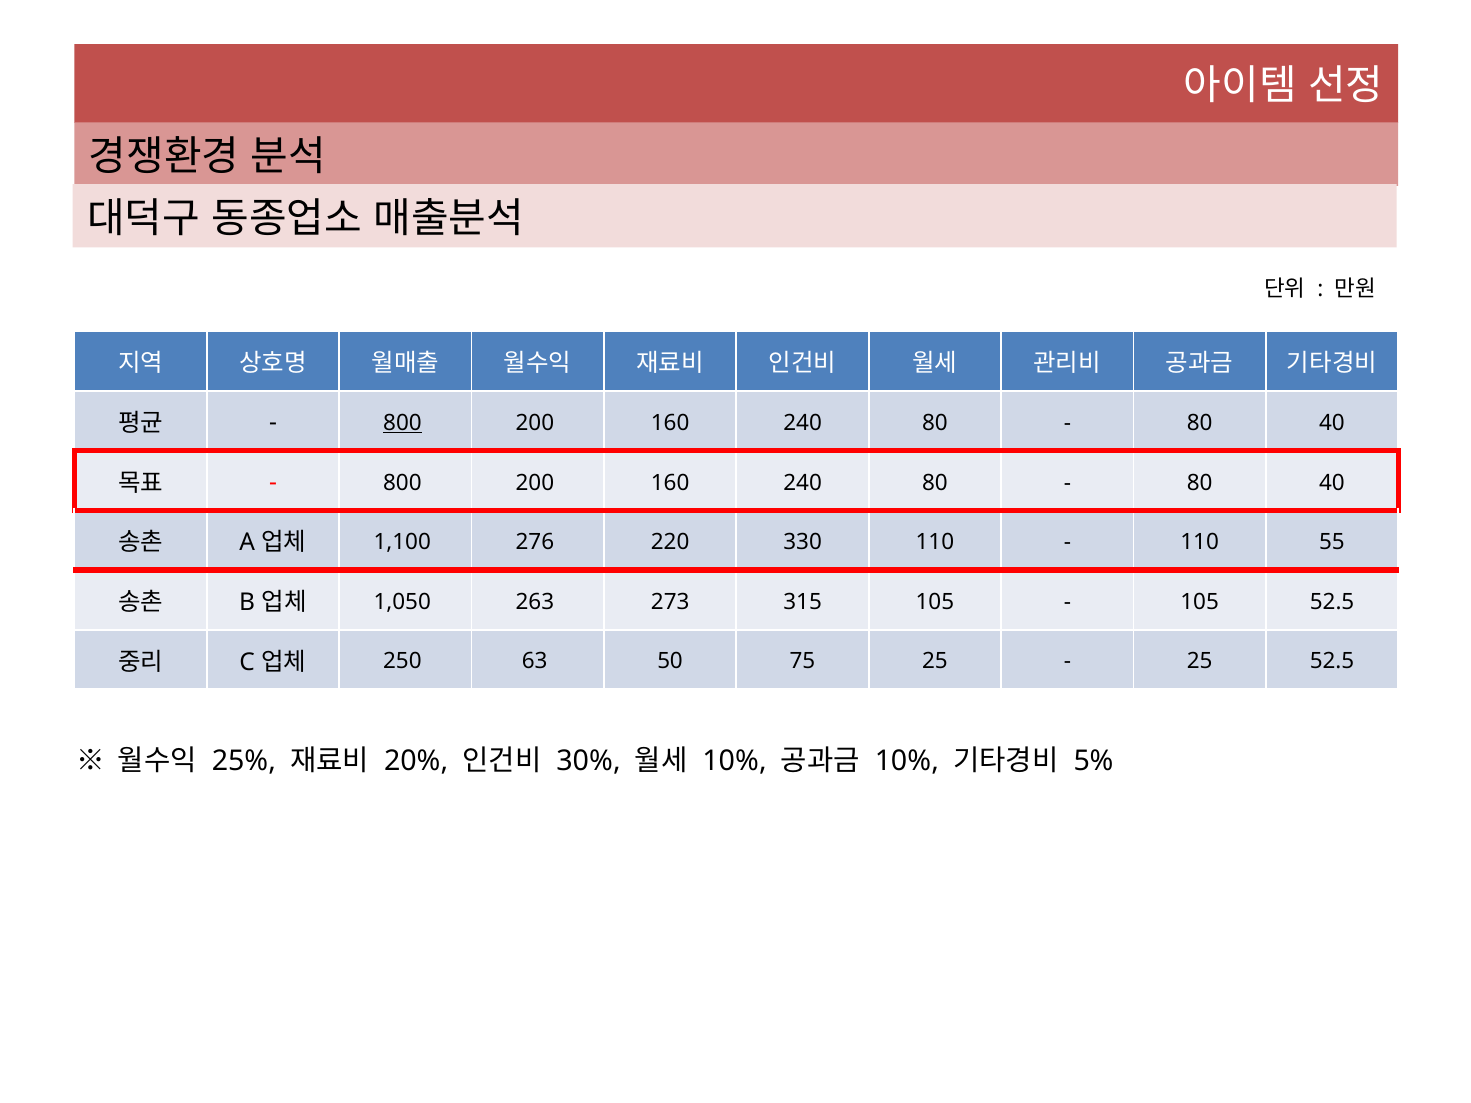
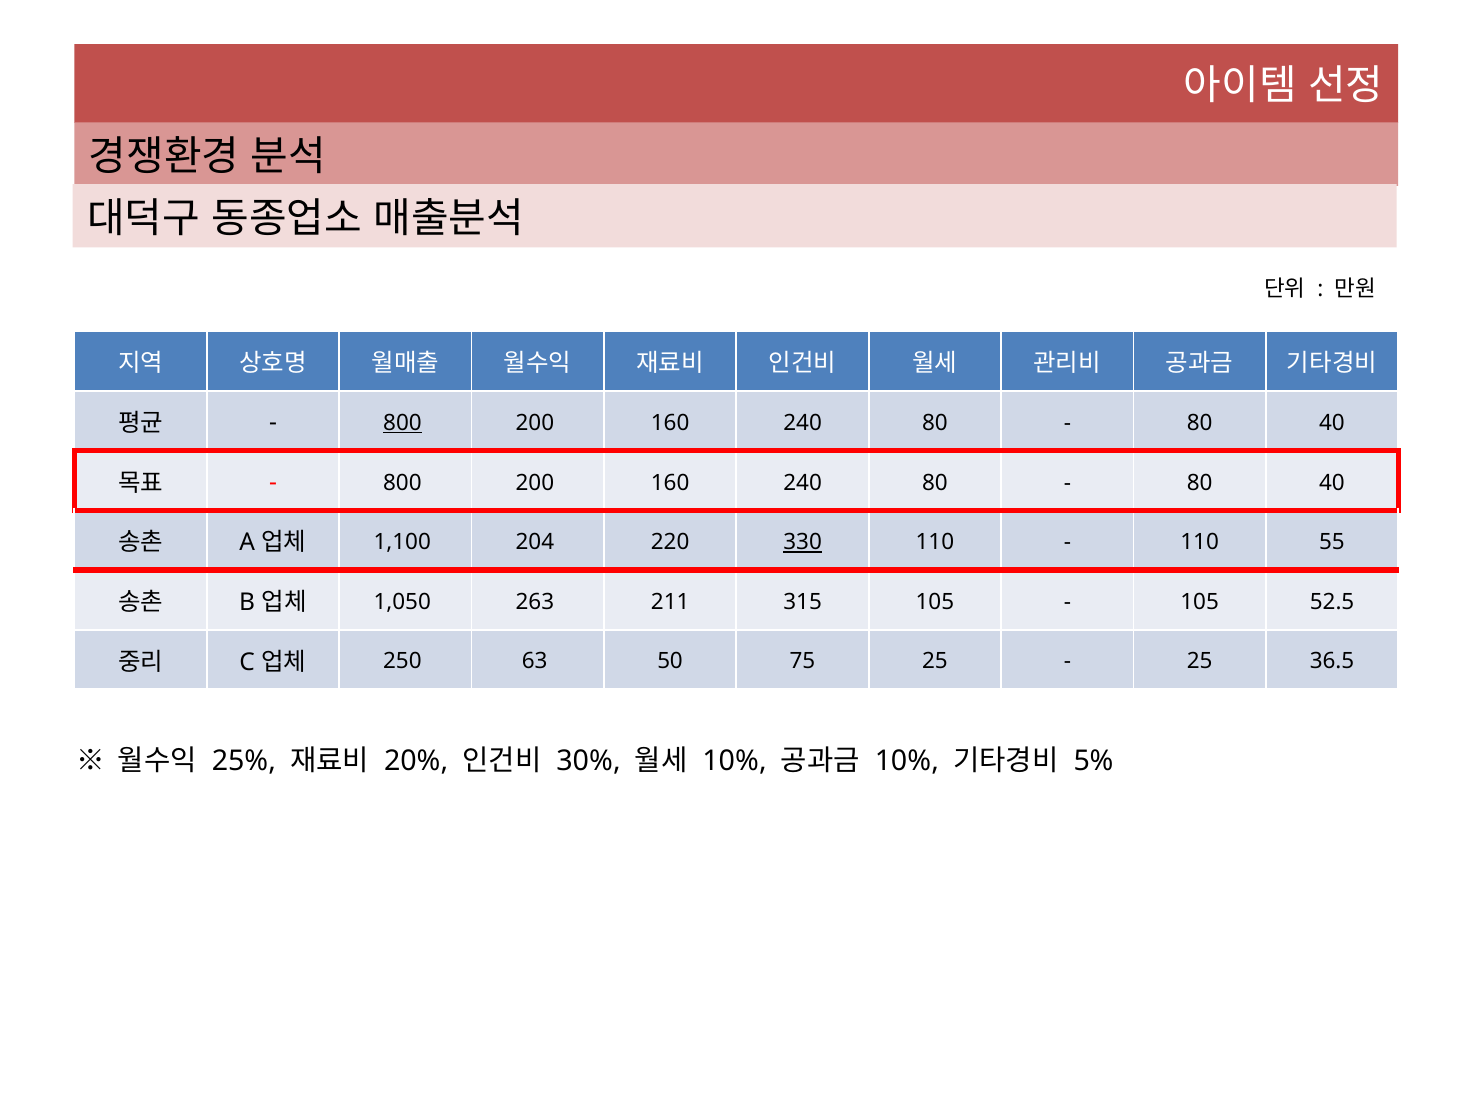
276: 276 -> 204 (535, 542)
330 underline: none -> present (803, 542)
273: 273 -> 211 (670, 602)
25 52.5: 52.5 -> 36.5 (1332, 662)
